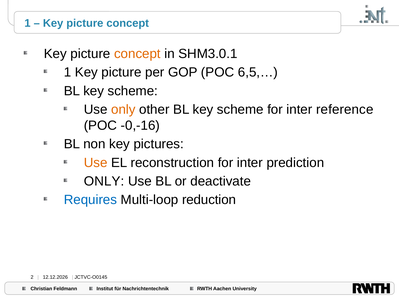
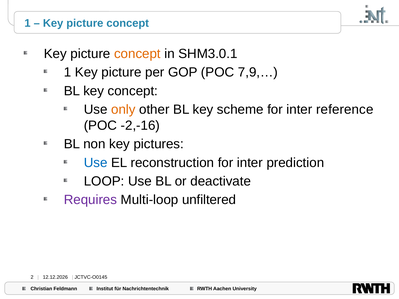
6,5,…: 6,5,… -> 7,9,… (258, 72)
scheme: scheme -> concept (133, 91)
-0,-16: -0,-16 -> -2,-16 (140, 126)
Use colour: orange -> blue (96, 163)
ONLY: ONLY -> LOOP (104, 181)
Requires colour: blue -> purple (90, 200)
reduction: reduction -> unfiltered (209, 200)
